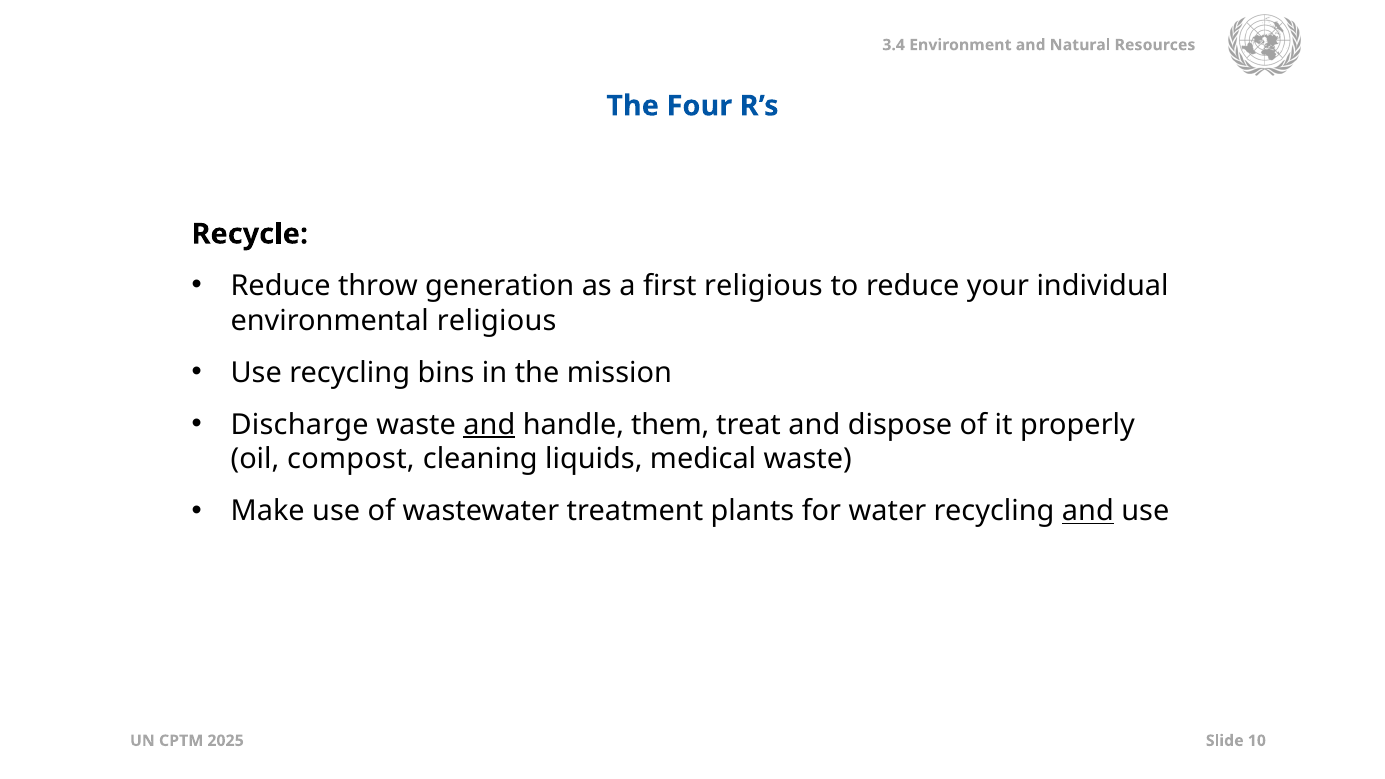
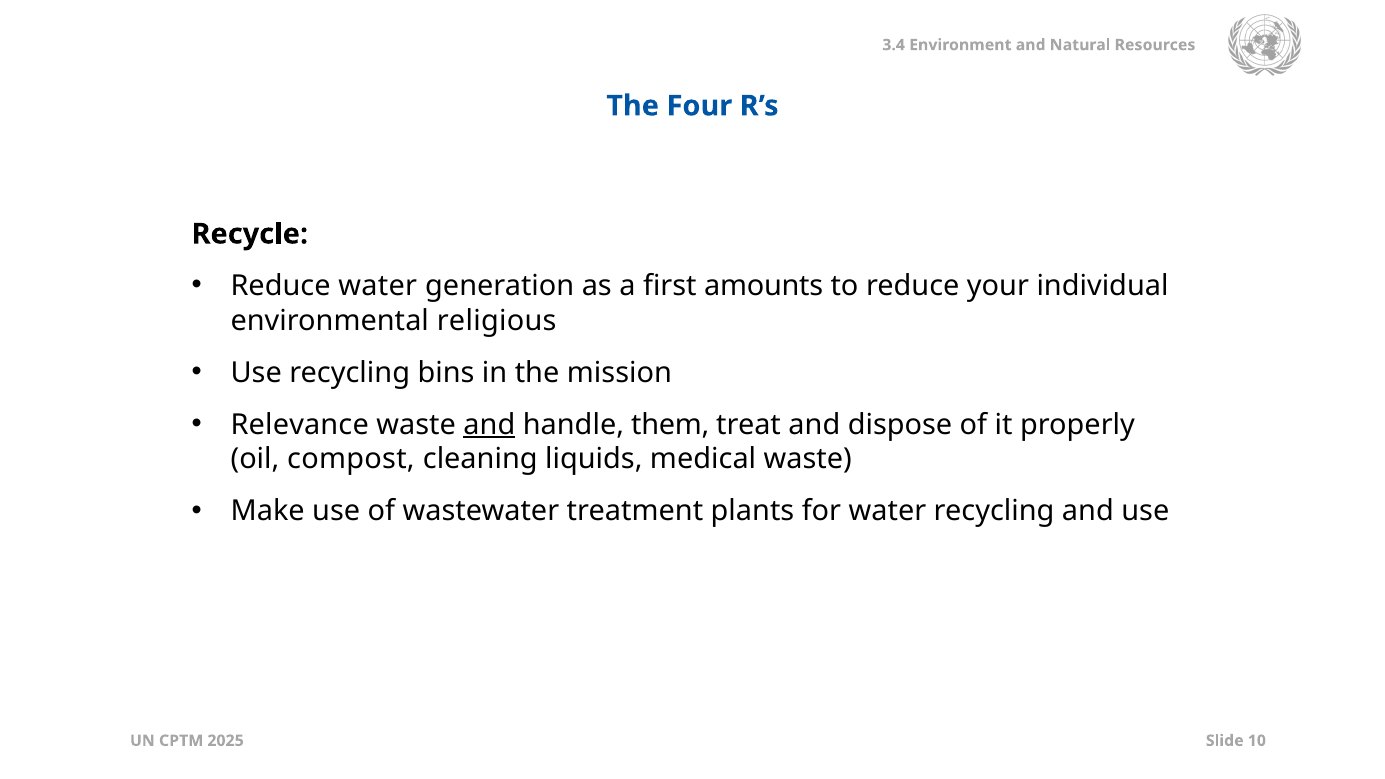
Reduce throw: throw -> water (378, 286)
first religious: religious -> amounts (764, 286)
Discharge: Discharge -> Relevance (300, 425)
and underline: present -> none (1088, 511)
